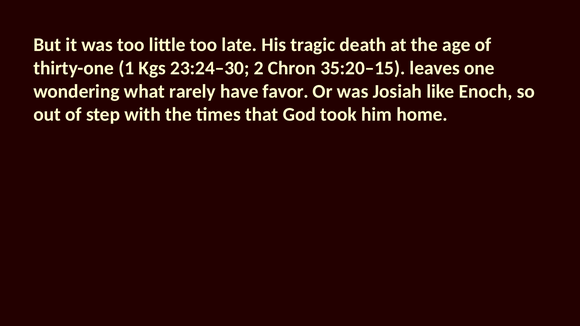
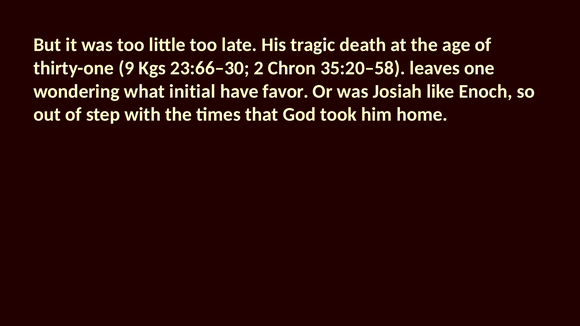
1: 1 -> 9 (126, 68)
23:24–30: 23:24–30 -> 23:66–30 (210, 68)
35:20–15: 35:20–15 -> 35:20–58 (363, 68)
rarely: rarely -> initial (192, 91)
